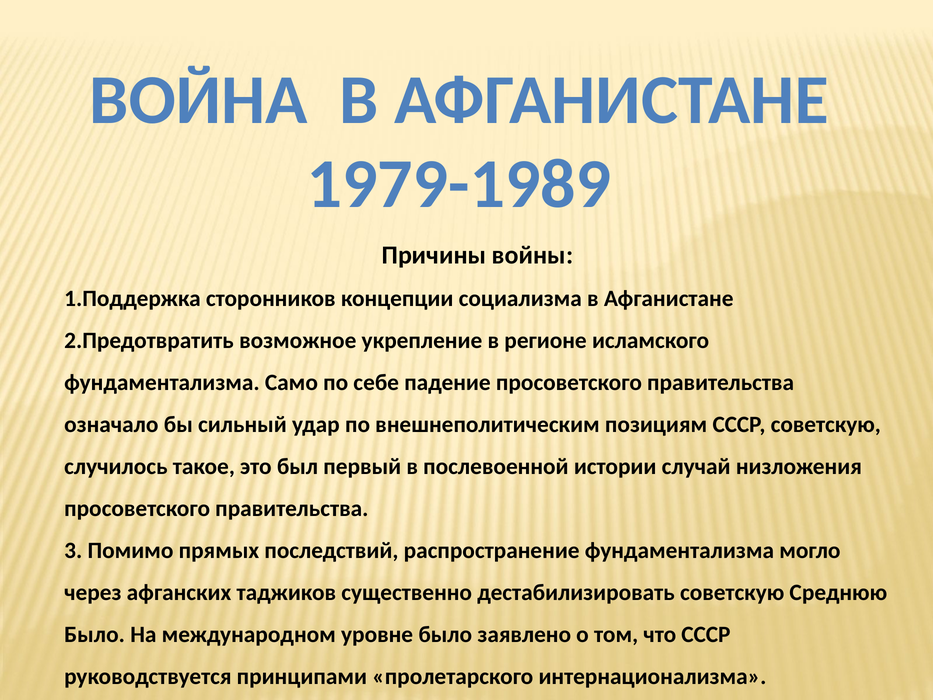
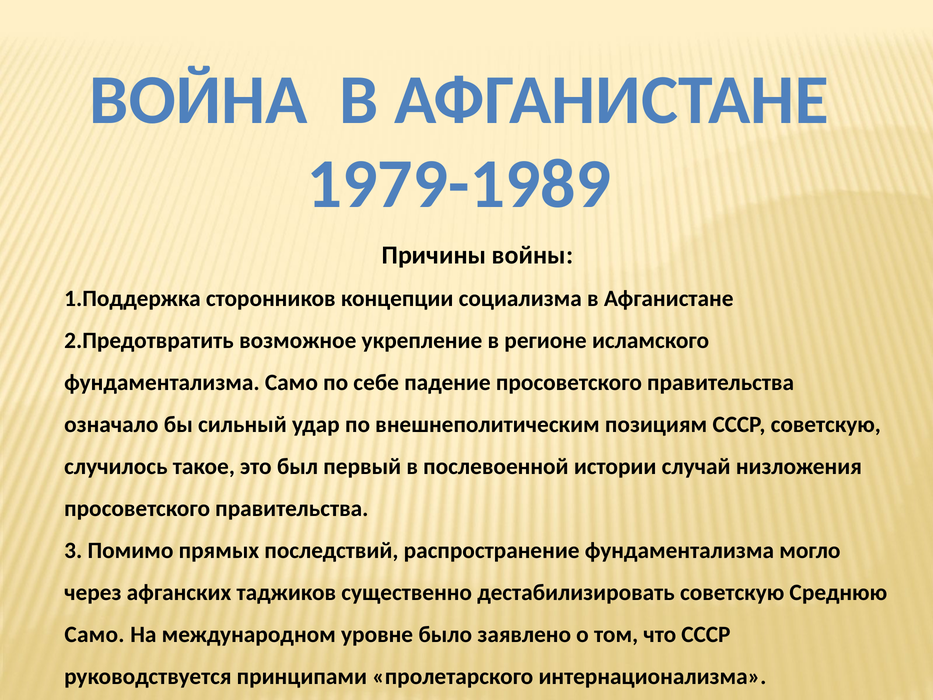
Было: Было -> Само (95, 634)
